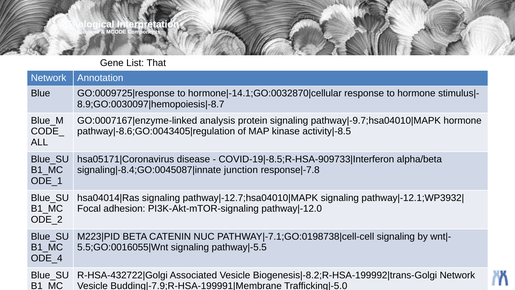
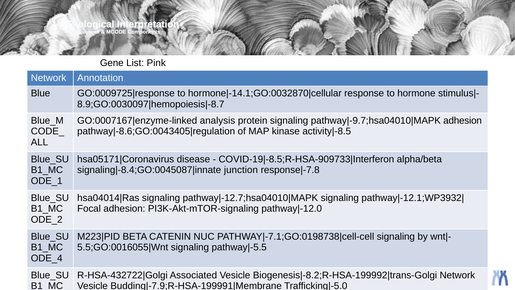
That: That -> Pink (156, 63)
hormone: hormone -> adhesion (463, 120)
